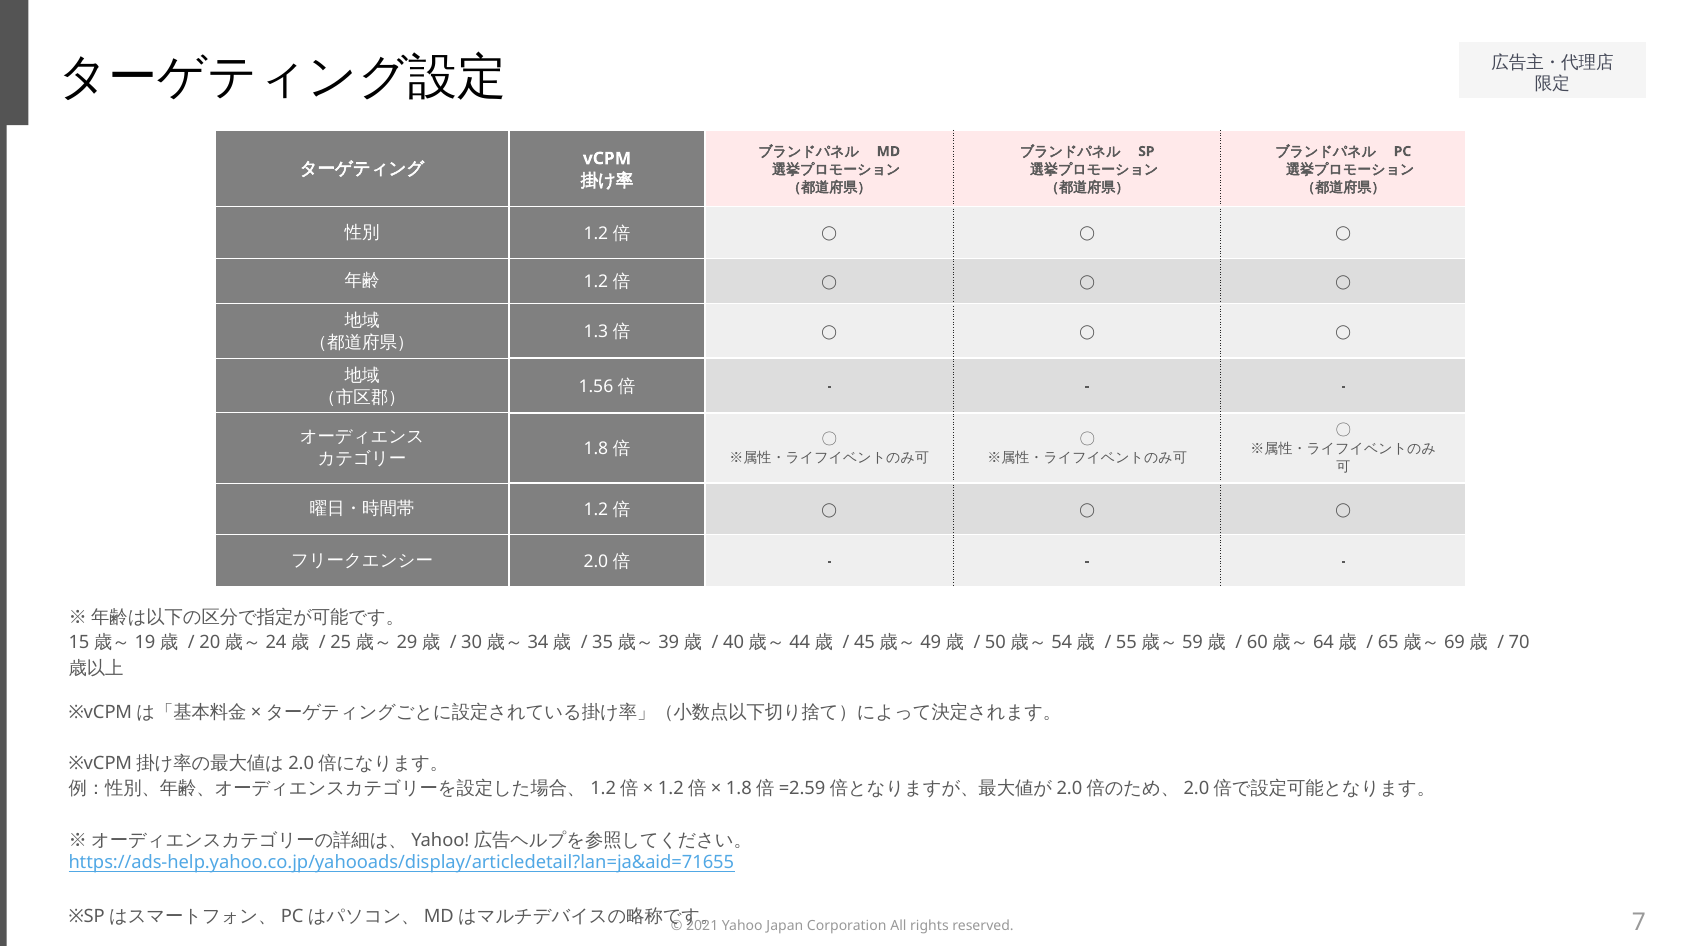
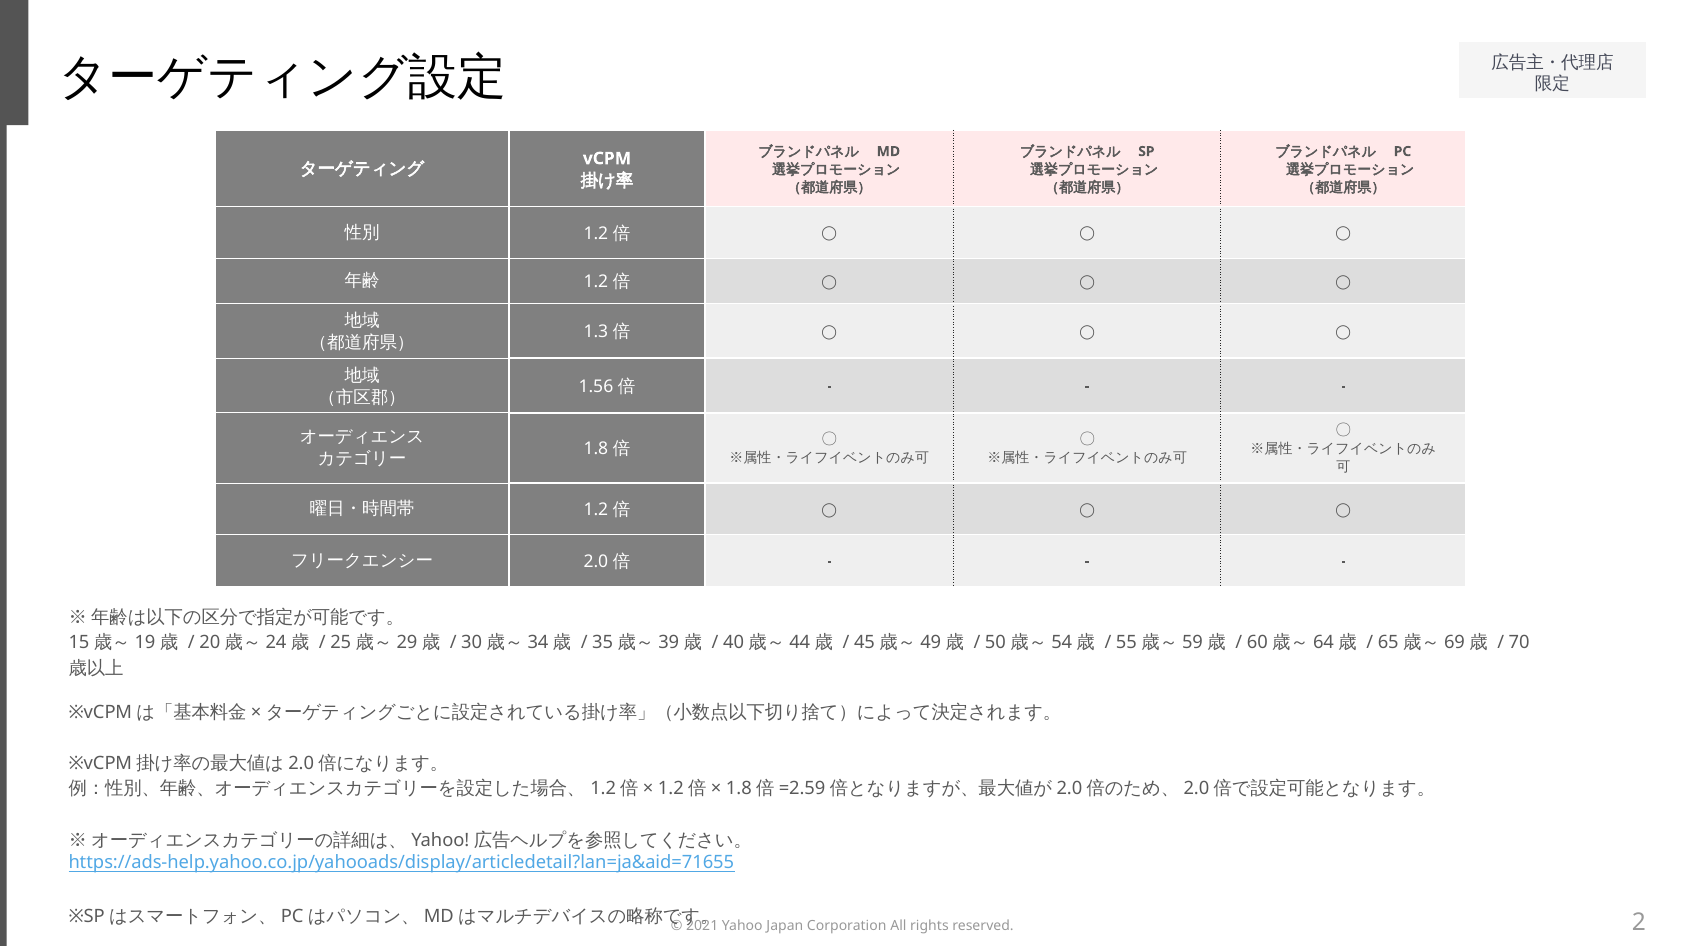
7: 7 -> 2 (1639, 922)
